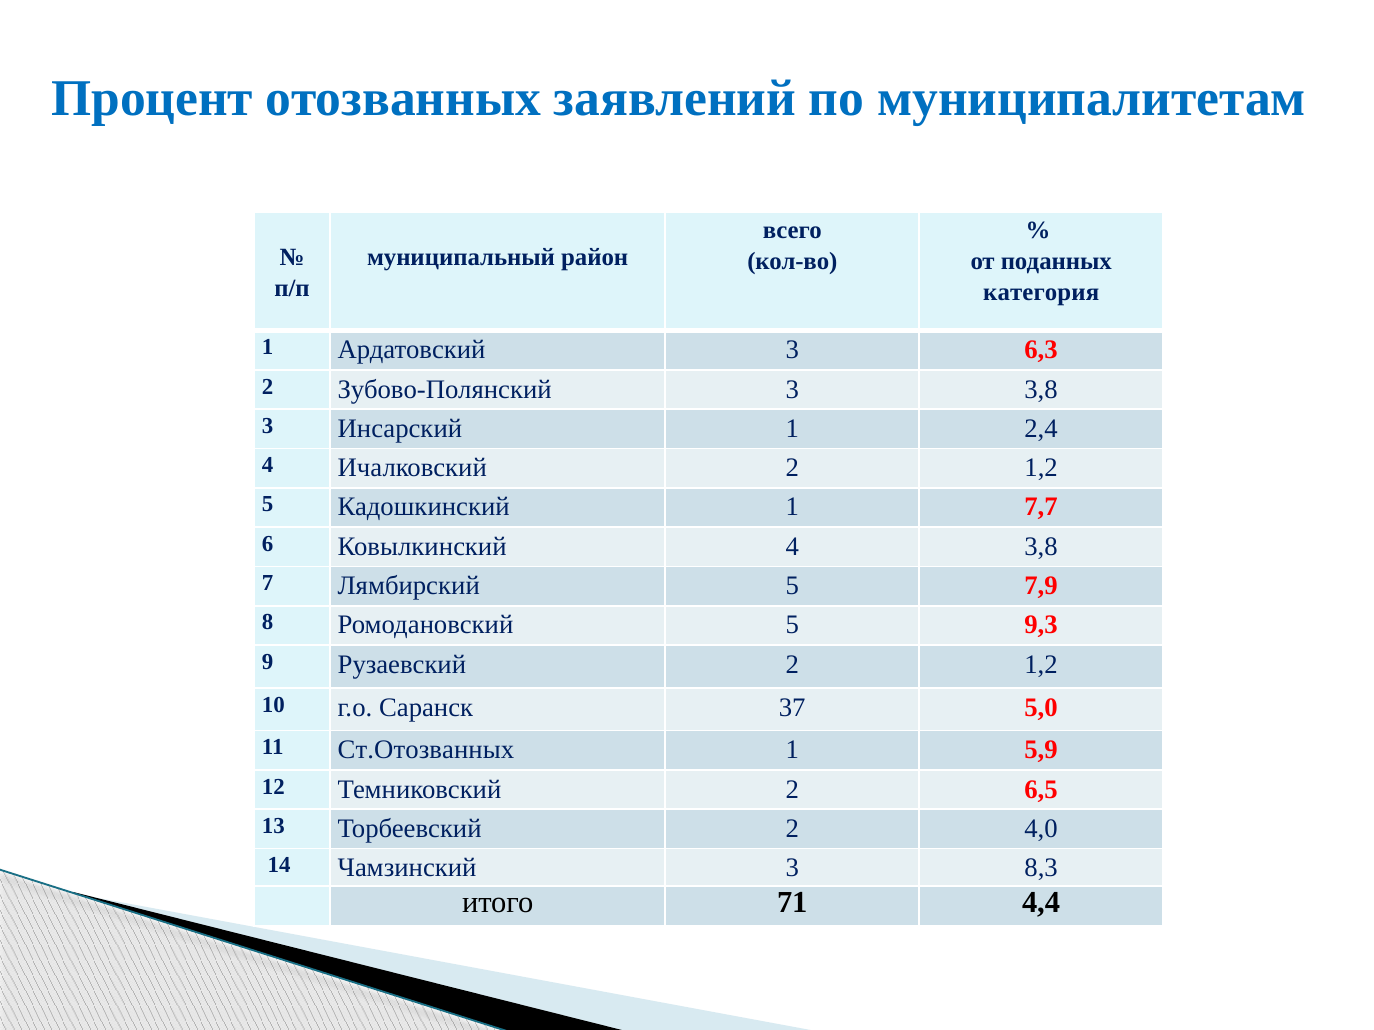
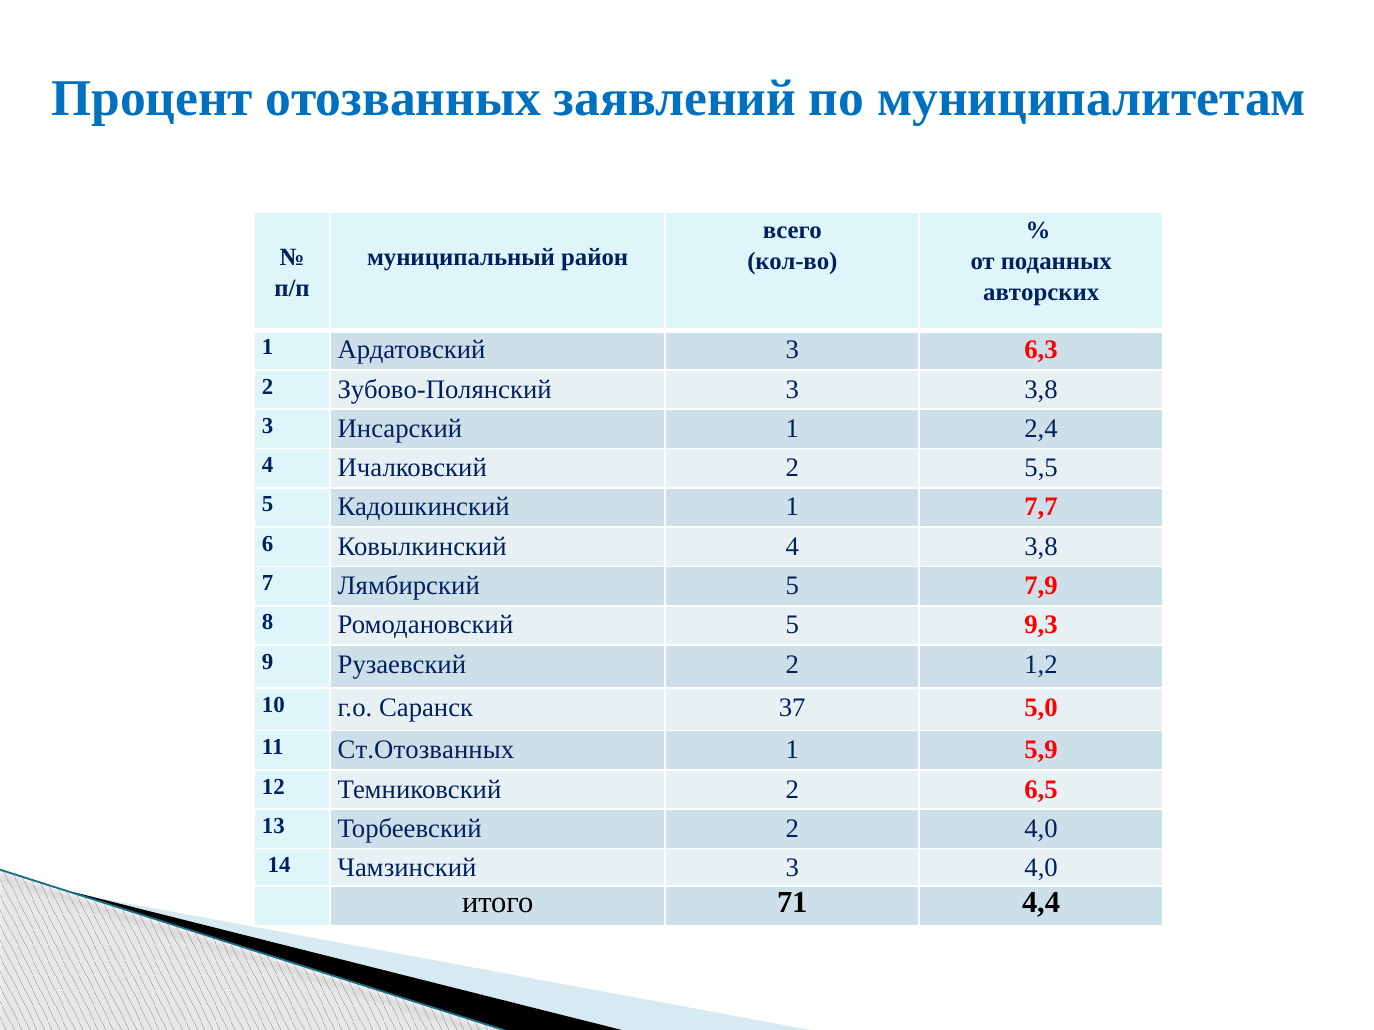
категория: категория -> авторских (1041, 293)
Ичалковский 2 1,2: 1,2 -> 5,5 (1041, 468)
3 8,3: 8,3 -> 4,0 (1041, 868)
